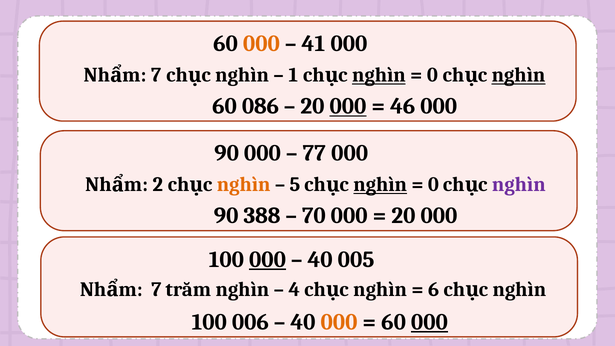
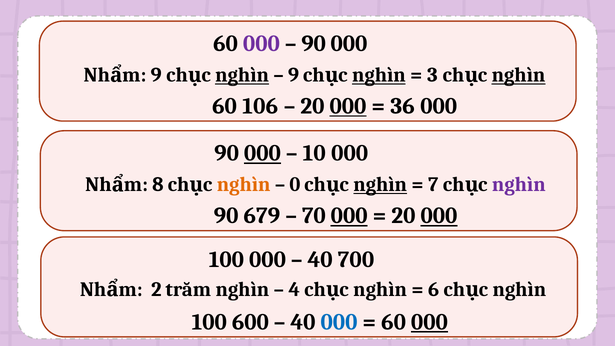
000 colour: orange -> purple (261, 44)
41: 41 -> 90 (314, 44)
7: 7 -> 9 (156, 75)
nghìn underline: none -> present (242, 75)
1: 1 -> 9 (294, 75)
0: 0 -> 3 (432, 75)
086: 086 -> 106 (260, 106)
46: 46 -> 36 (403, 106)
000 underline: none -> present (262, 153)
77: 77 -> 10 (314, 153)
2: 2 -> 8 (158, 185)
5: 5 -> 0 (295, 185)
0: 0 -> 7 (433, 185)
388: 388 -> 679 (262, 216)
000 underline: none -> present (349, 216)
000 underline: none -> present (439, 216)
000 underline: present -> none (268, 259)
005: 005 -> 700 (356, 259)
7: 7 -> 2 (156, 289)
006: 006 -> 600 (250, 322)
000 colour: orange -> blue (339, 322)
